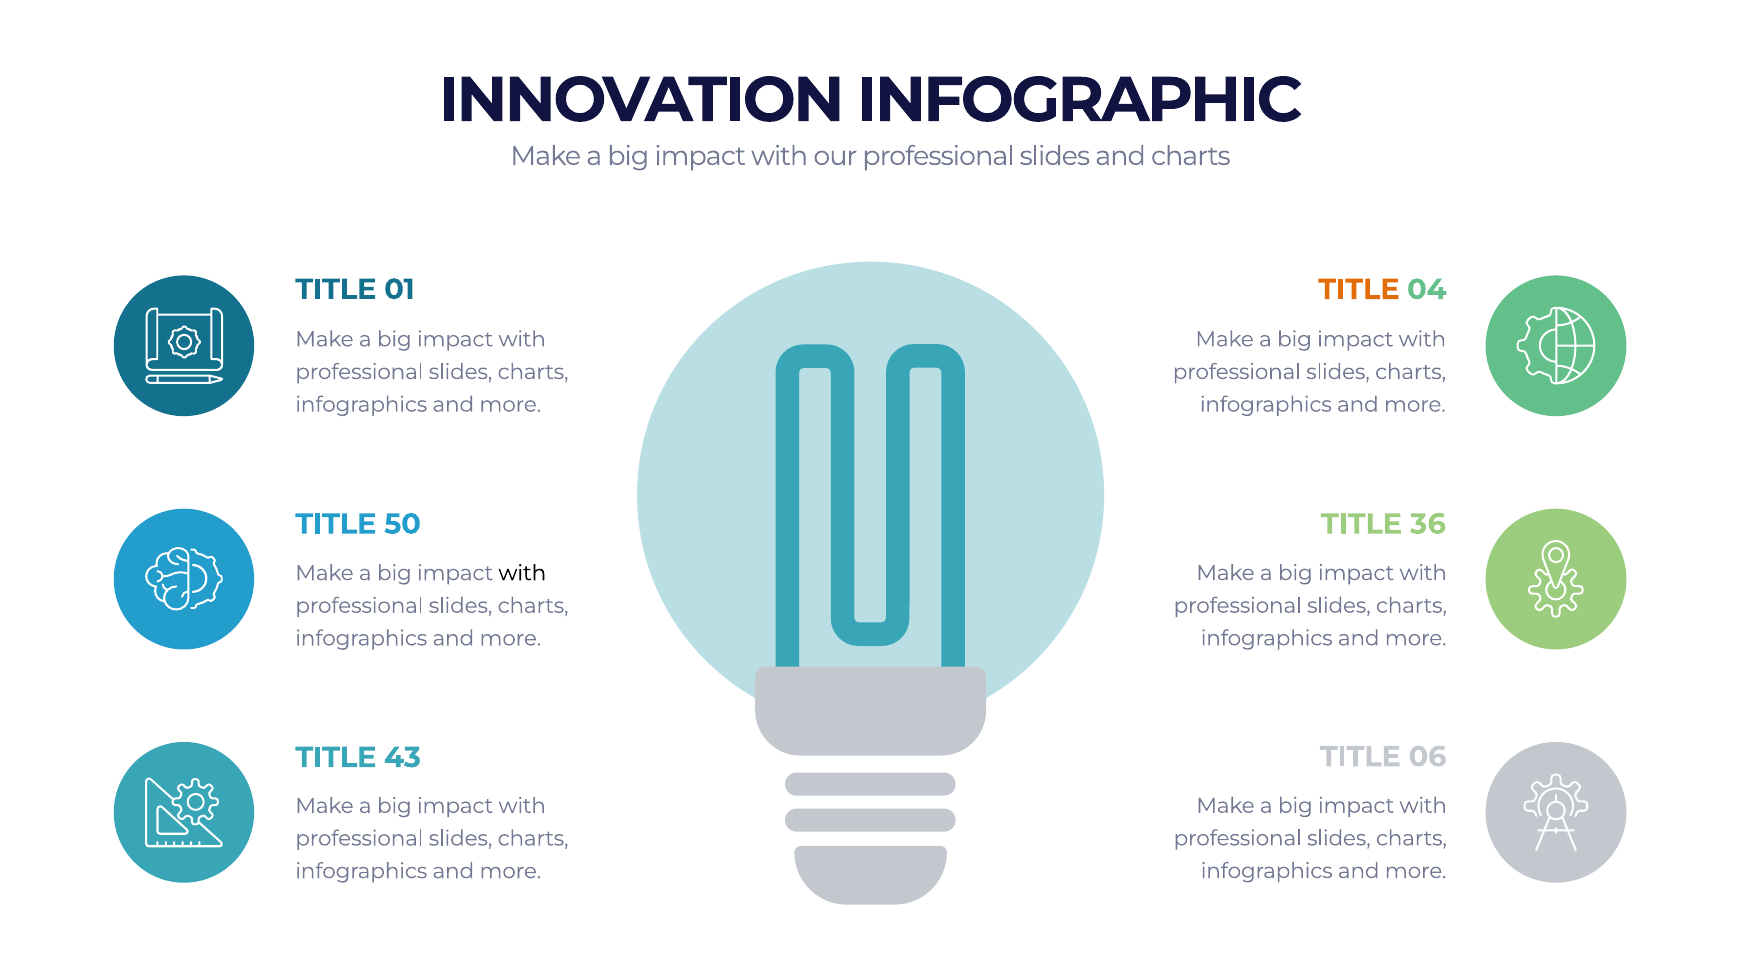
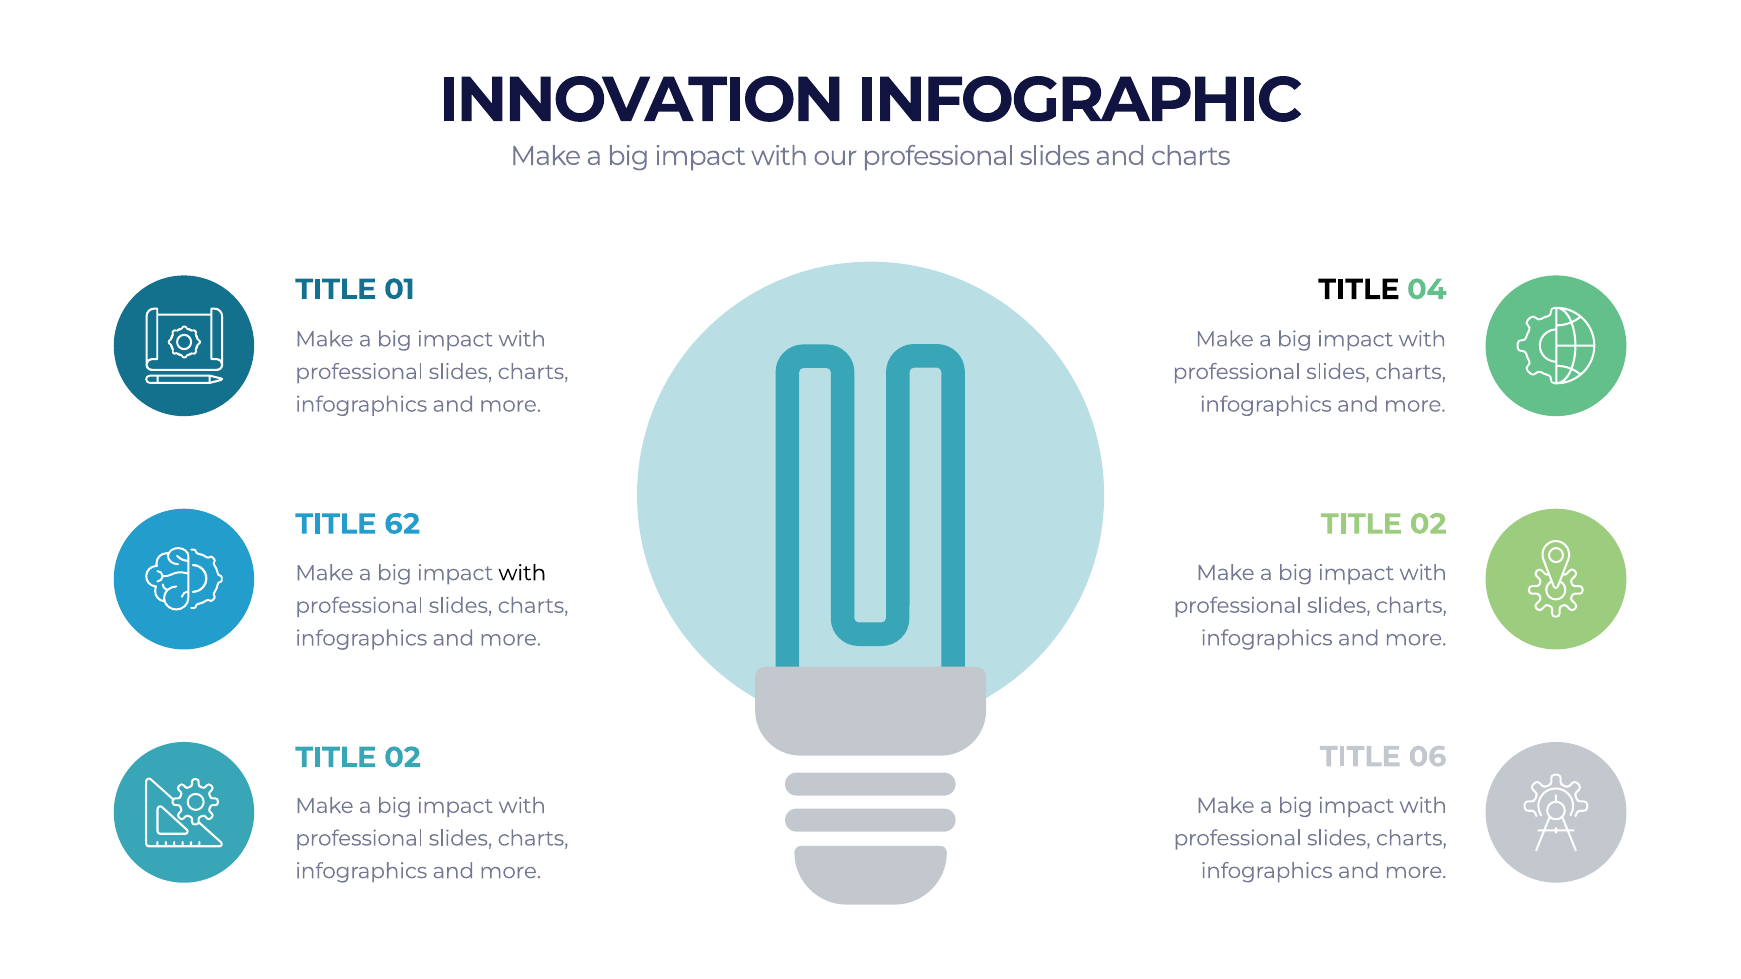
TITLE colour: orange -> black (1359, 290)
50: 50 -> 62 (402, 524)
36: 36 -> 02 (1428, 524)
43: 43 -> 02 (403, 758)
